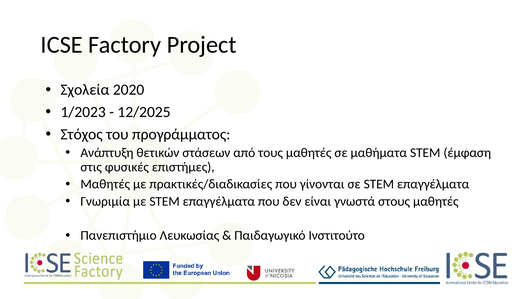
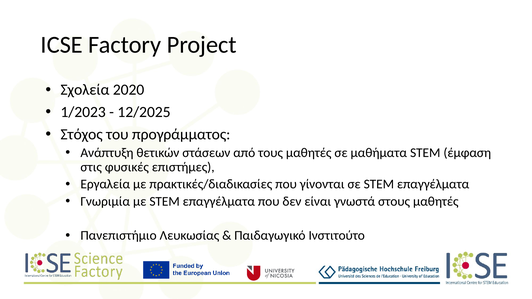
Μαθητές: Μαθητές -> Εργαλεία (105, 184)
